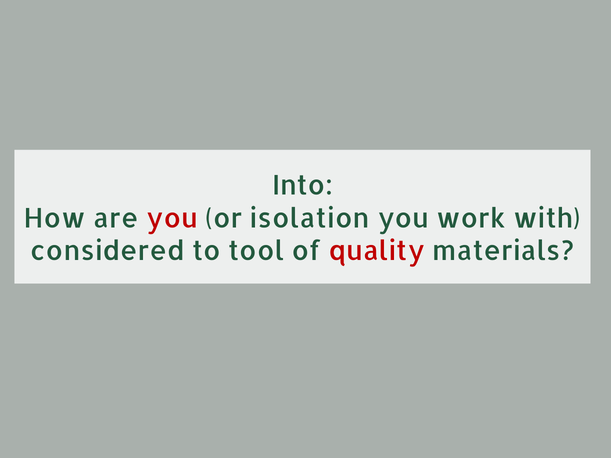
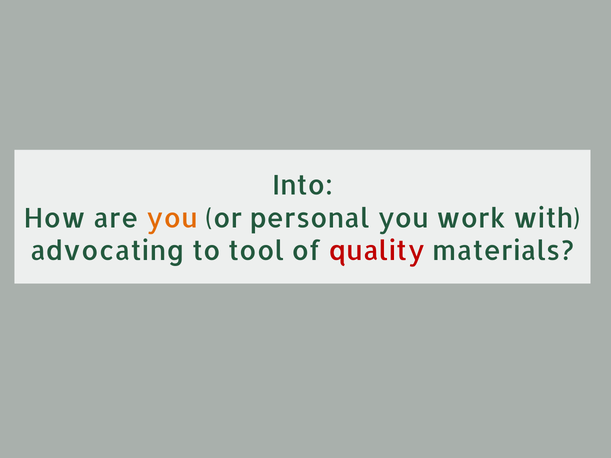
you colour: red -> orange (172, 219)
isolation: isolation -> personal (310, 219)
considered: considered -> advocating (108, 251)
